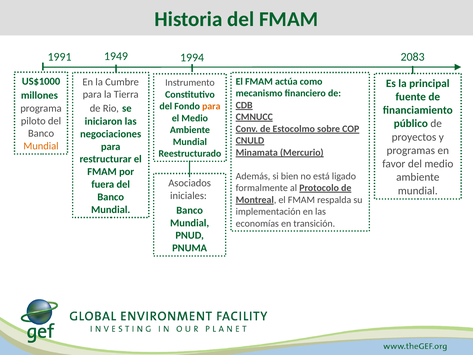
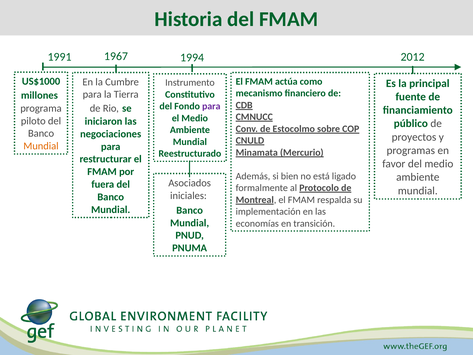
1949: 1949 -> 1967 (116, 56)
2083: 2083 -> 2012 (413, 57)
para colour: orange -> purple (211, 106)
